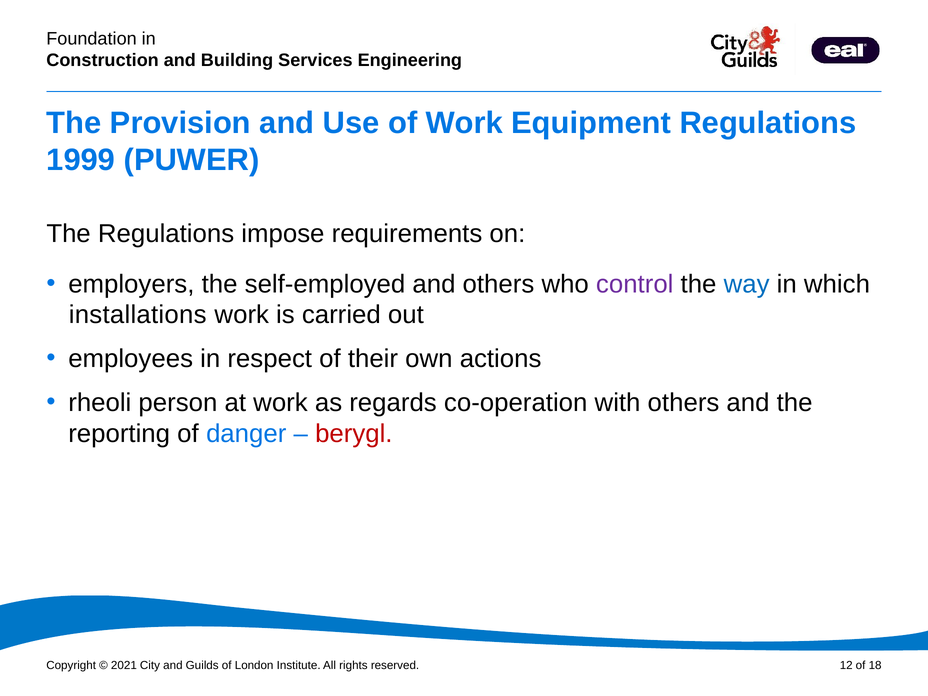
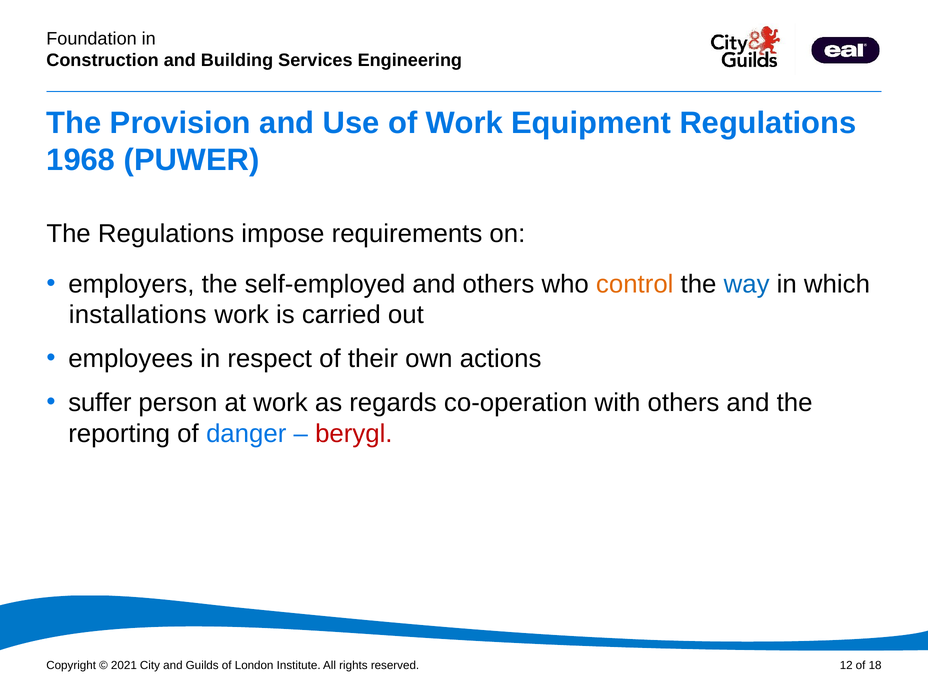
1999: 1999 -> 1968 (81, 160)
control colour: purple -> orange (635, 284)
rheoli: rheoli -> suffer (100, 403)
